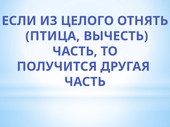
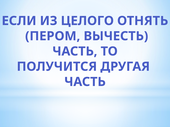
ПТИЦА: ПТИЦА -> ПЕРОМ (53, 36)
